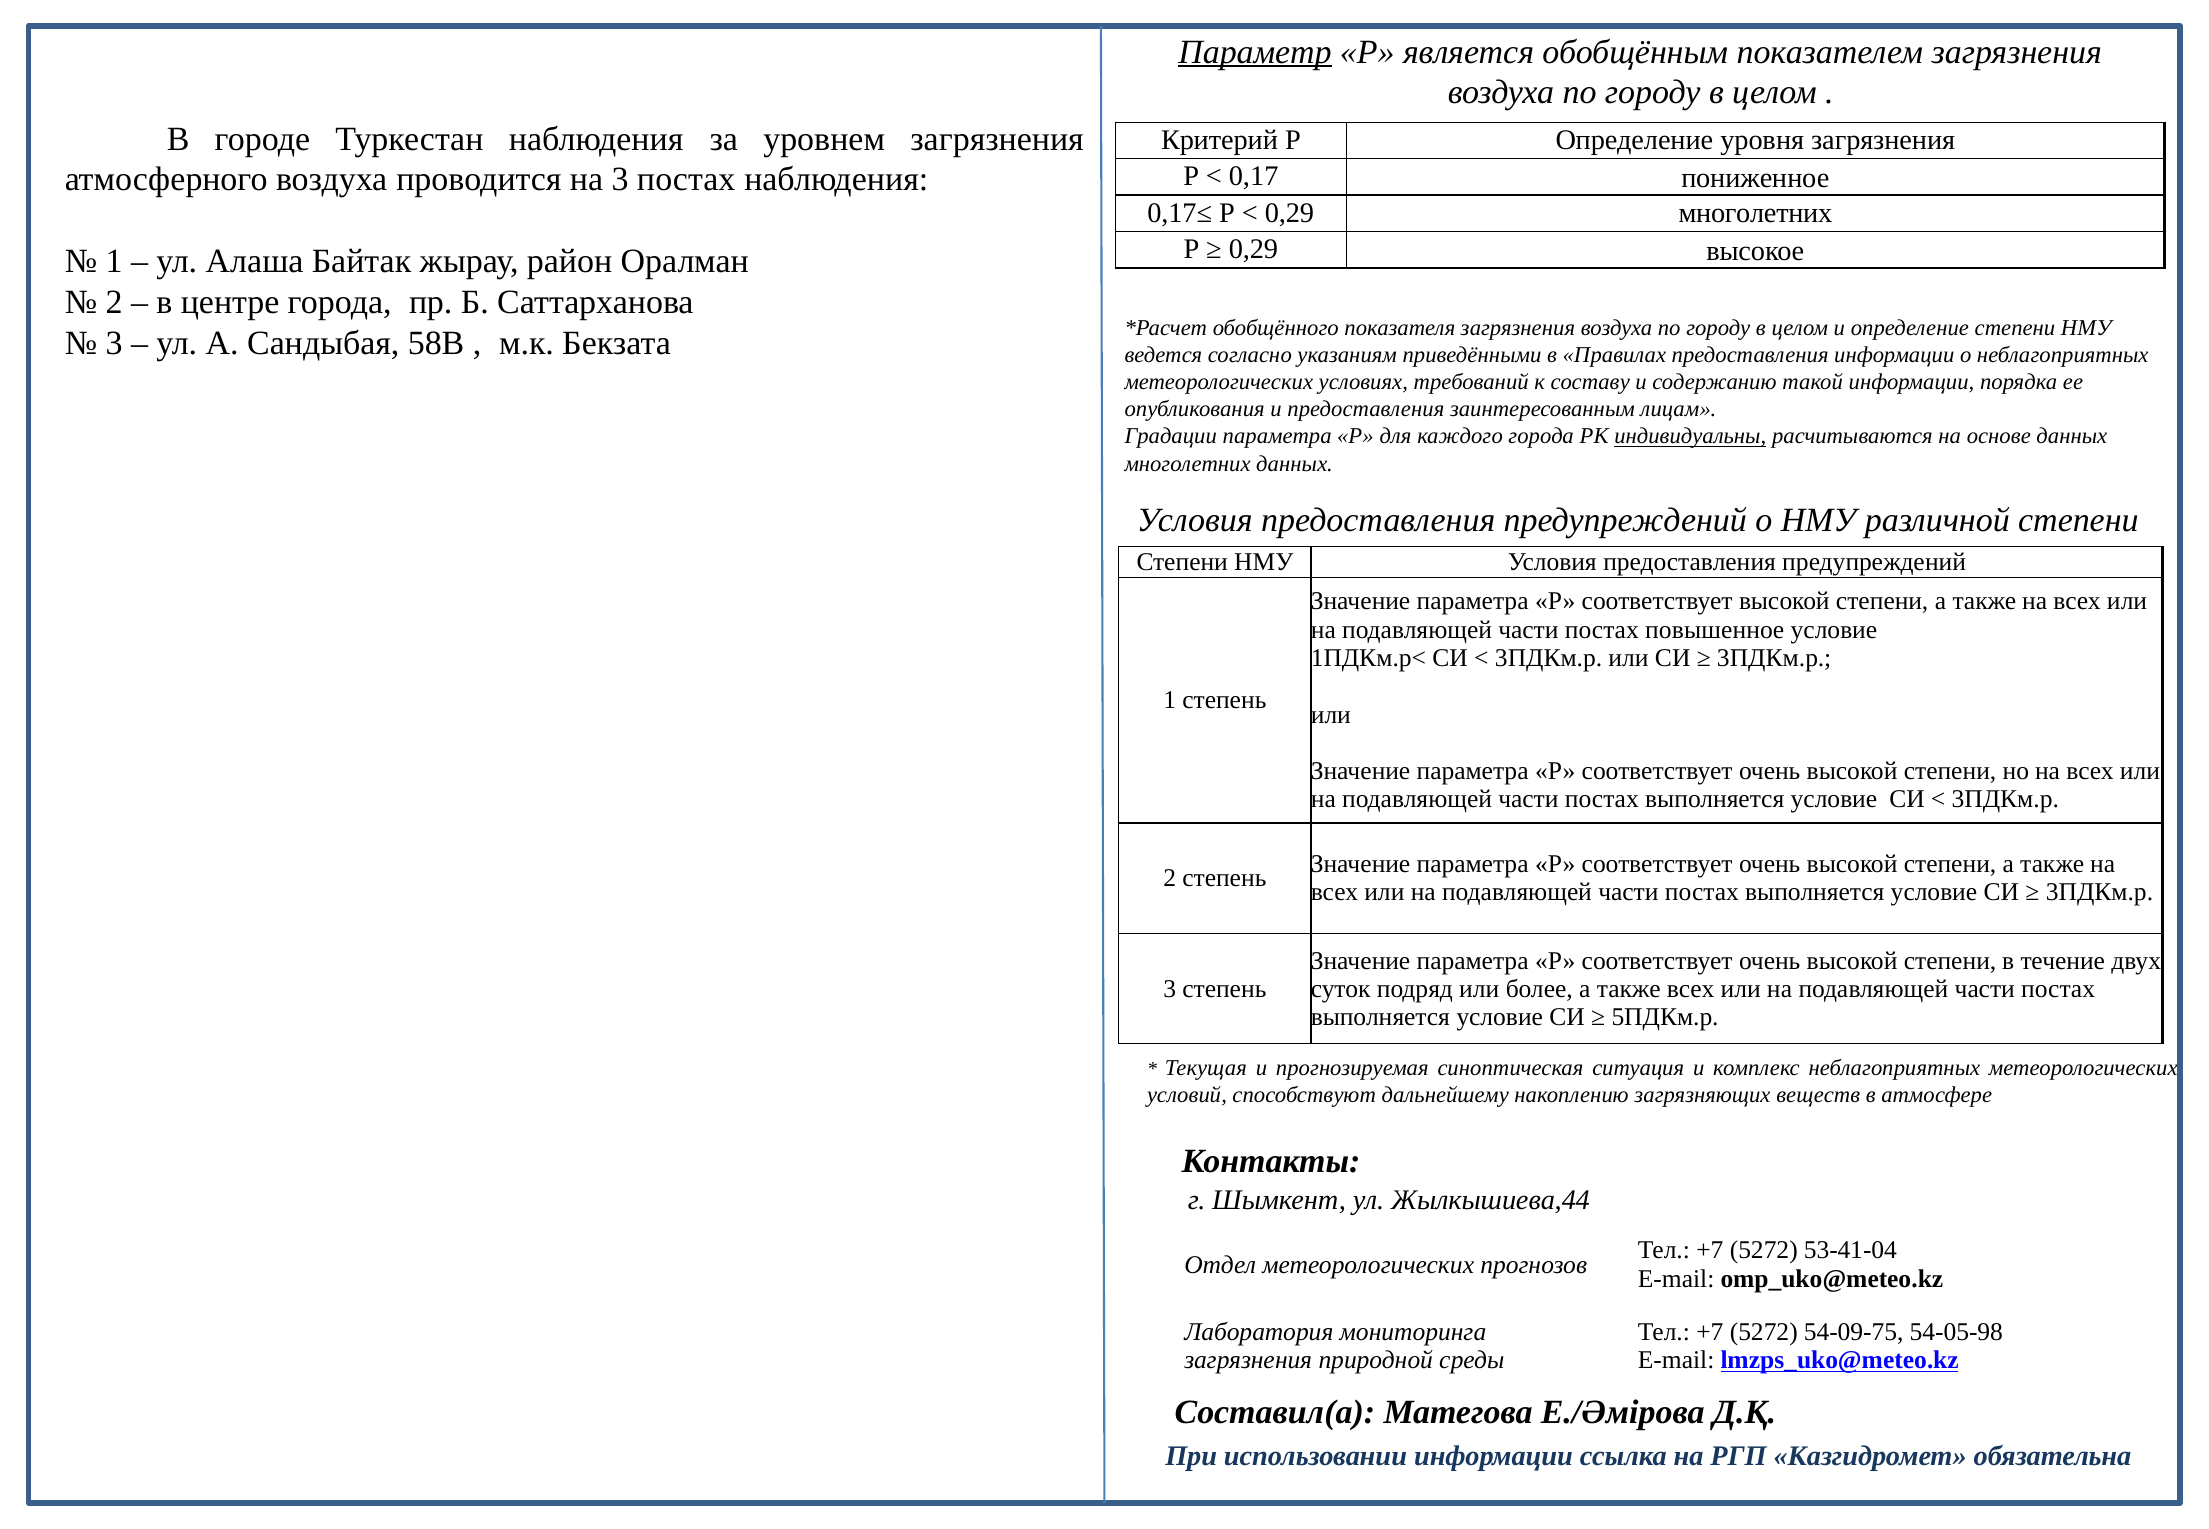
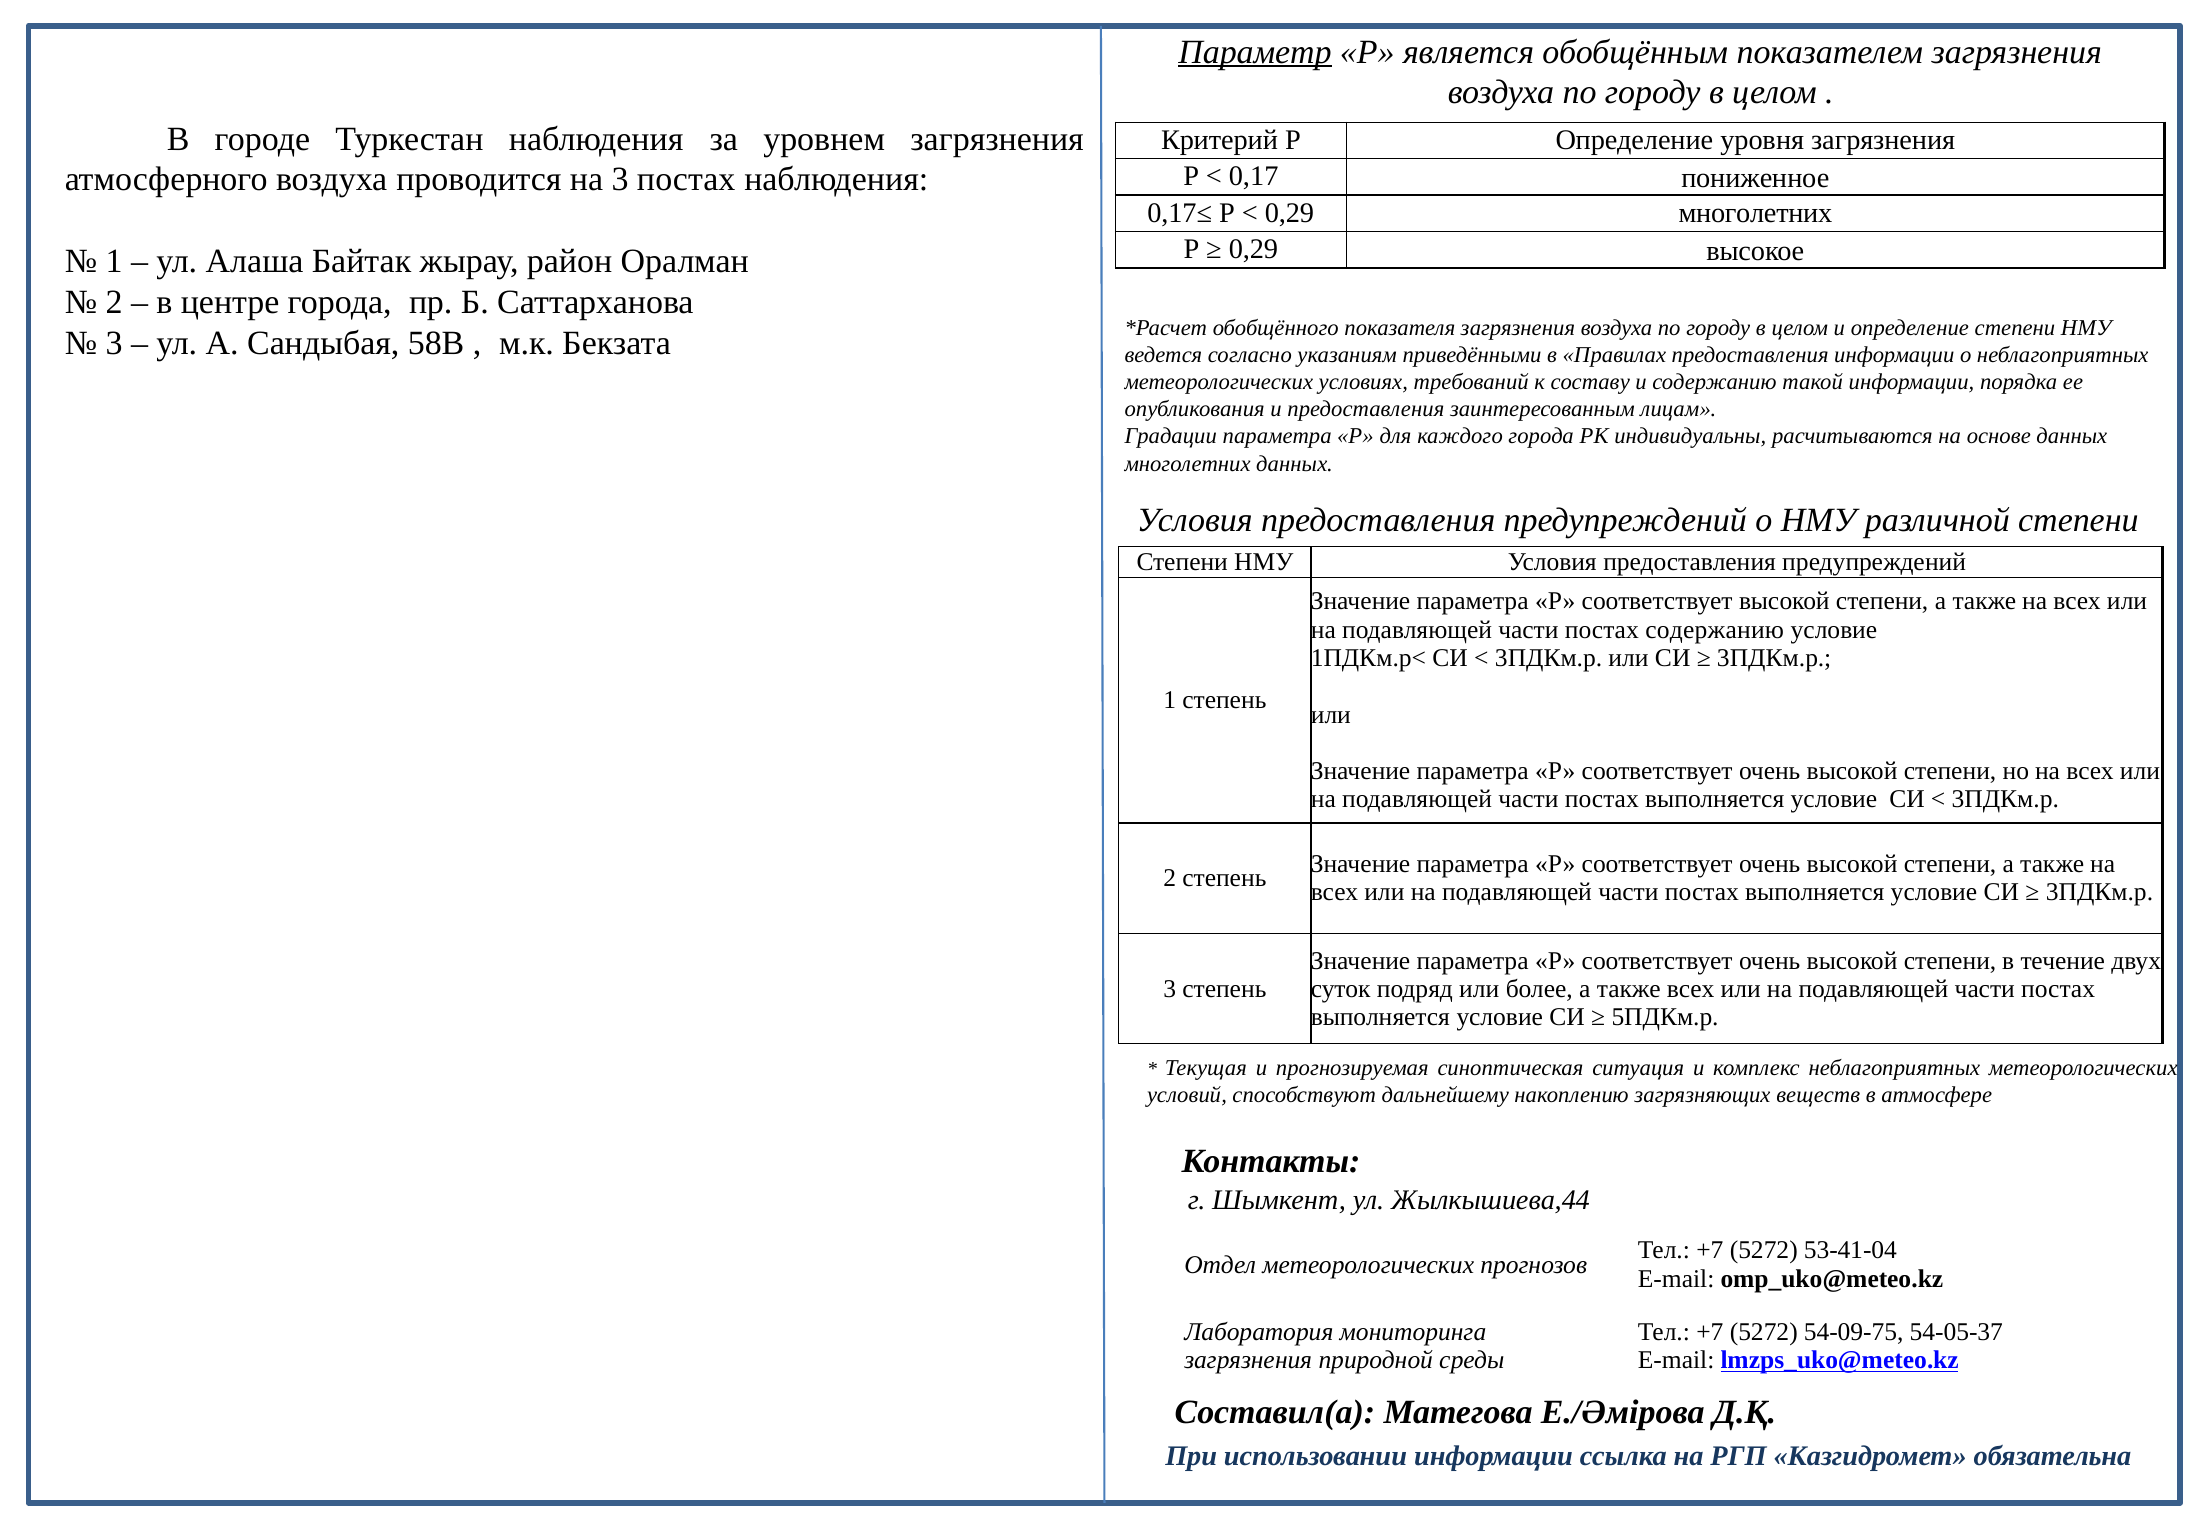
индивидуальны underline: present -> none (1690, 437)
постах повышенное: повышенное -> содержанию (1715, 630)
54-05-98: 54-05-98 -> 54-05-37 (1956, 1333)
